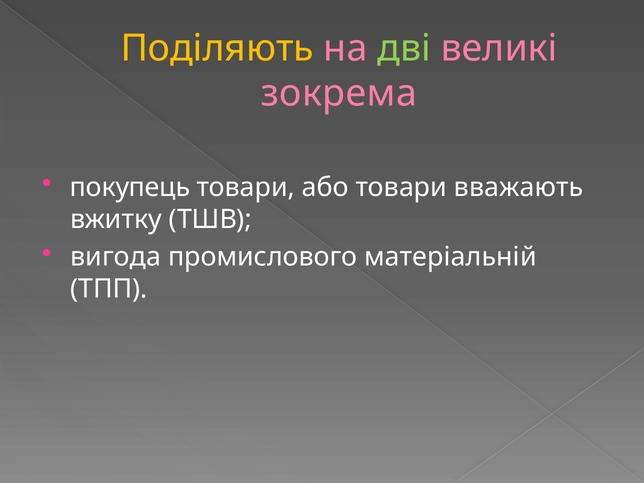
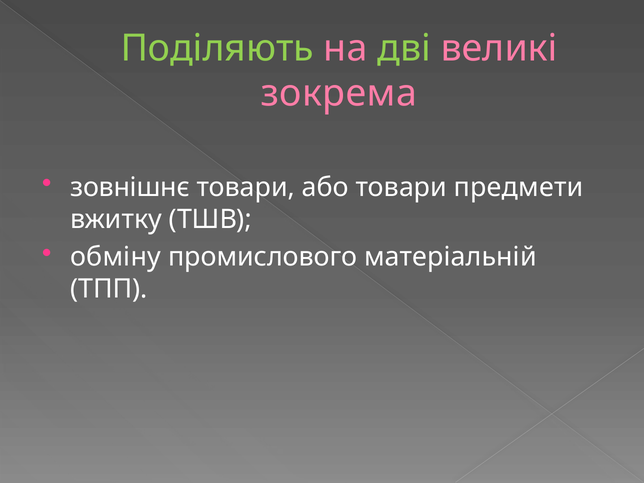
Поділяють colour: yellow -> light green (217, 48)
покупець: покупець -> зовнішнє (130, 187)
вважають: вважають -> предмети (519, 187)
вигода: вигода -> обміну (116, 257)
